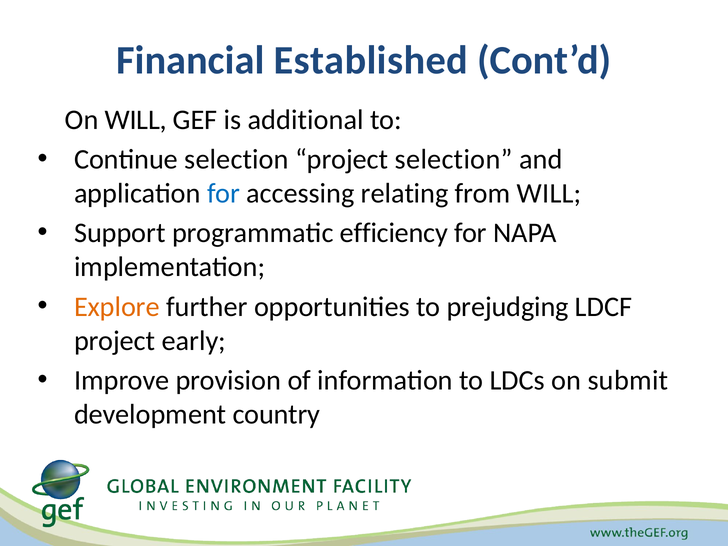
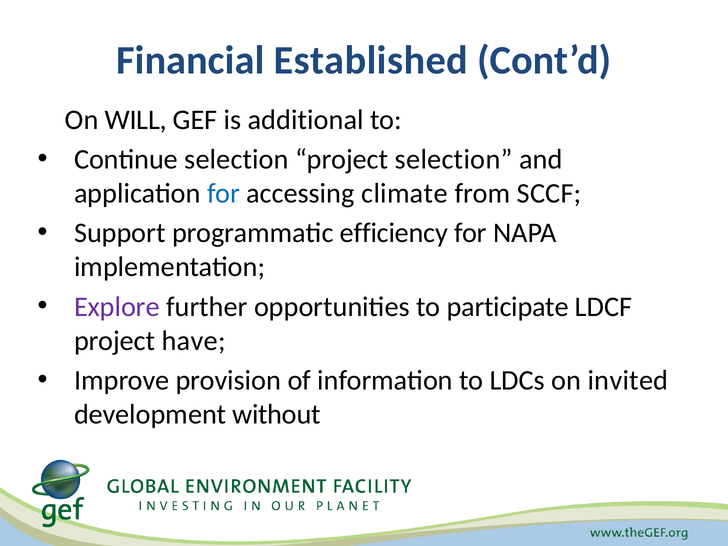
relating: relating -> climate (404, 193)
from WILL: WILL -> SCCF (549, 193)
Explore colour: orange -> purple (117, 307)
prejudging: prejudging -> participate (508, 307)
early: early -> have (194, 341)
submit: submit -> invited (628, 380)
country: country -> without (276, 414)
